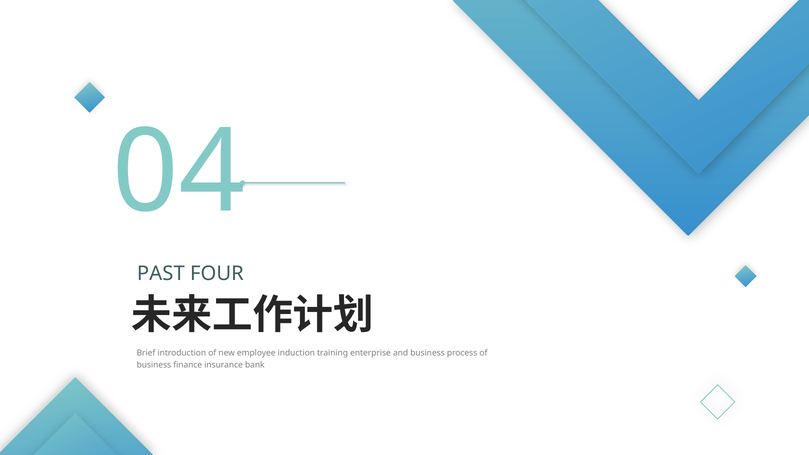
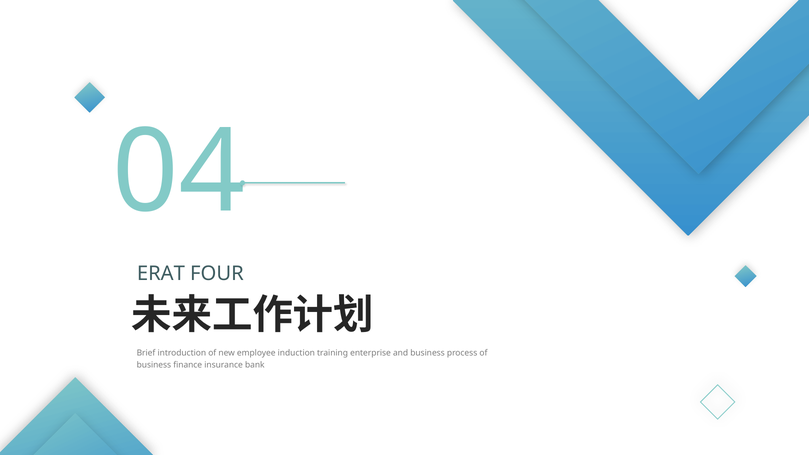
PAST: PAST -> ERAT (161, 274)
